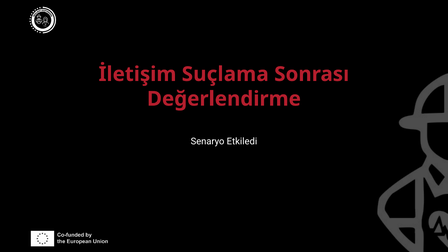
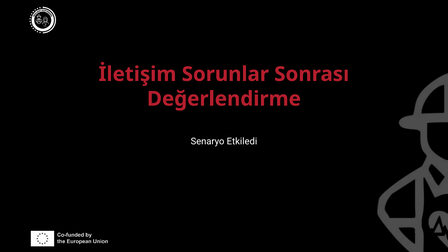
Suçlama: Suçlama -> Sorunlar (225, 74)
